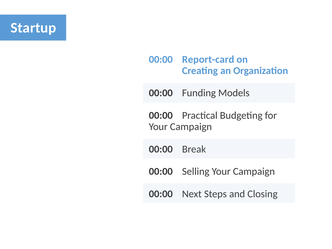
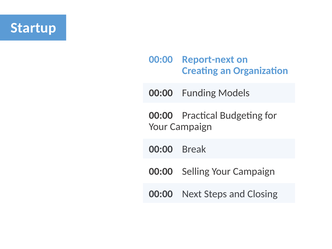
Report-card: Report-card -> Report-next (208, 59)
